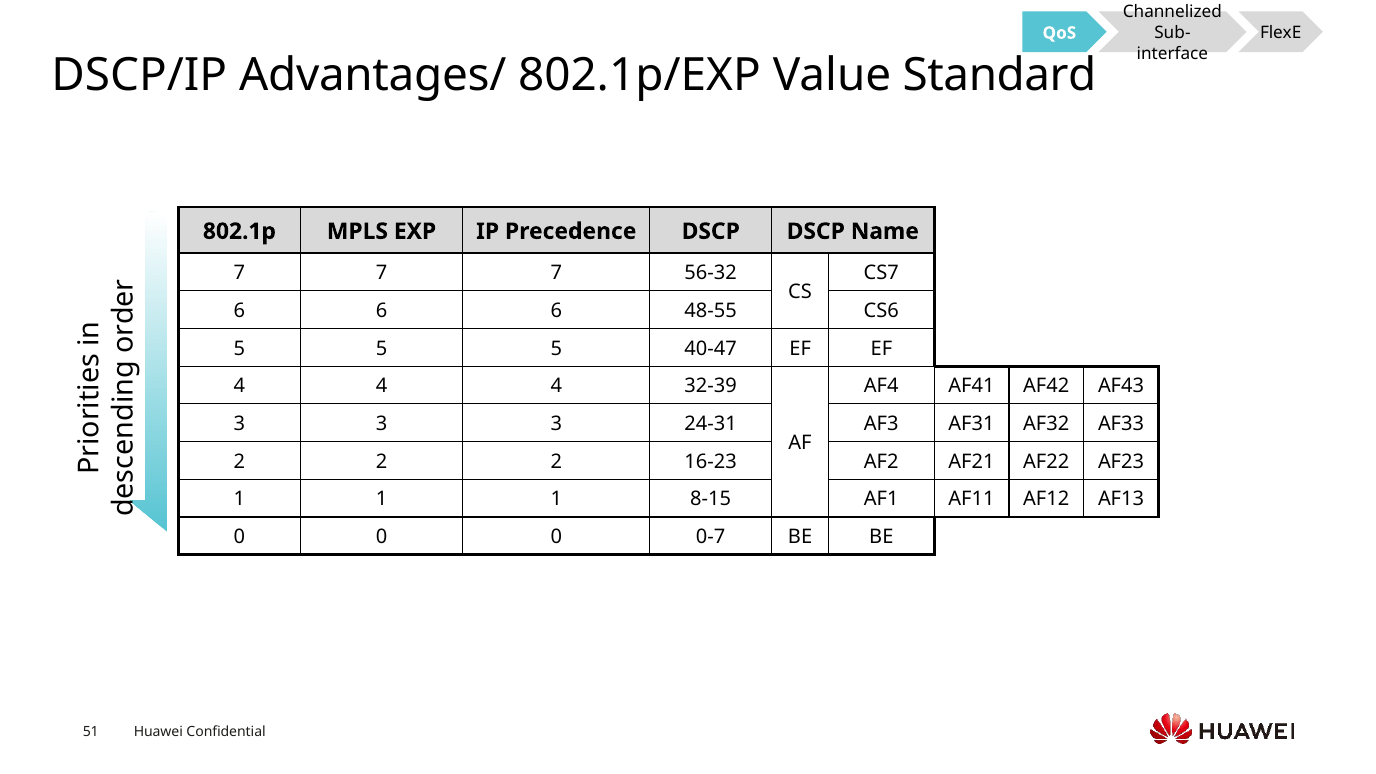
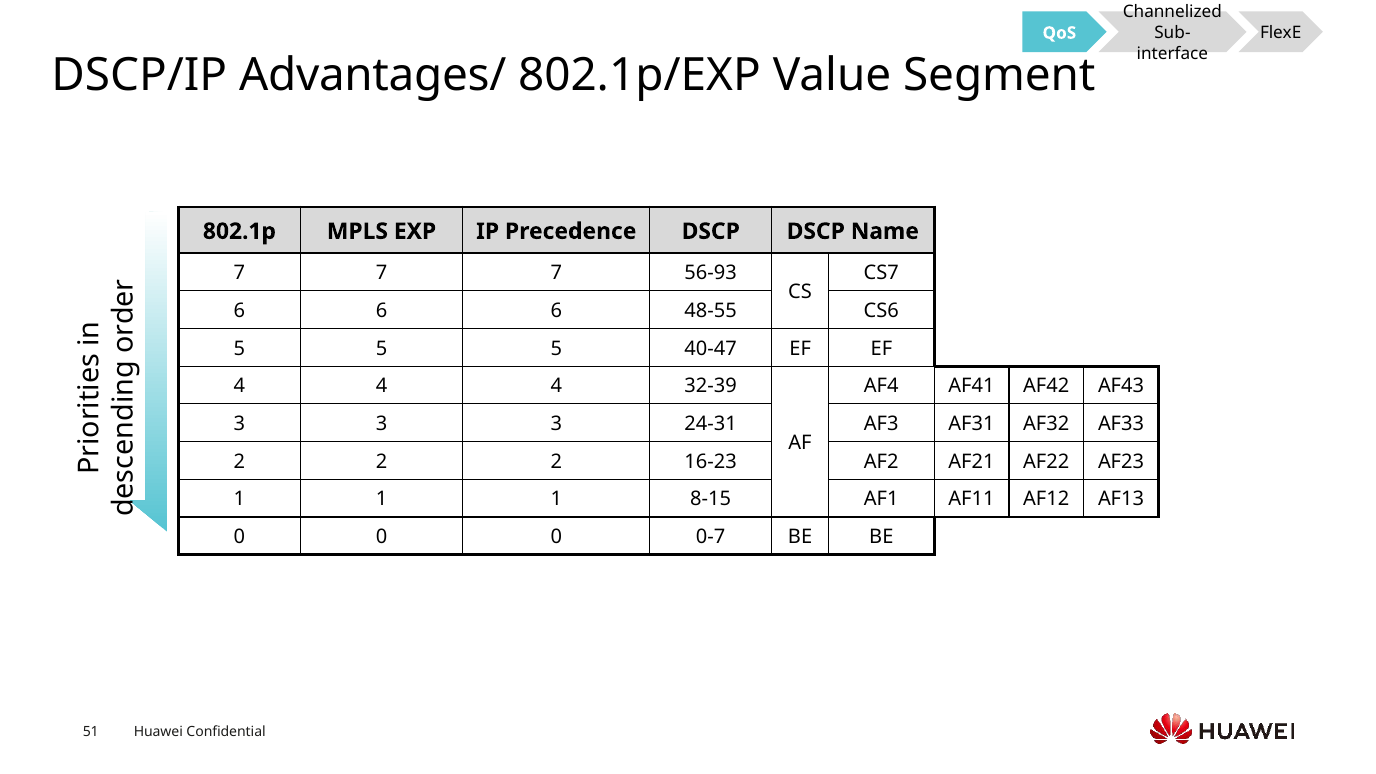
Standard: Standard -> Segment (999, 75)
56-32: 56-32 -> 56-93 (711, 273)
